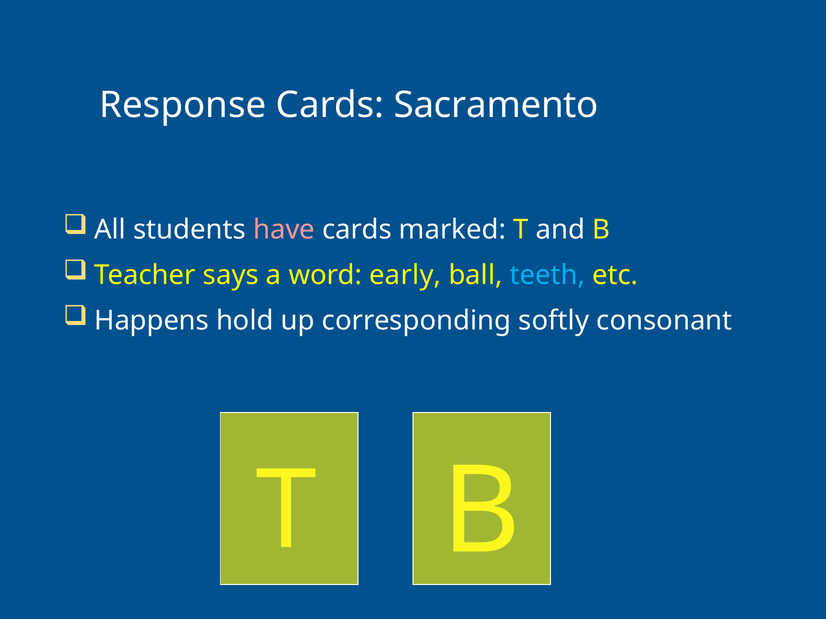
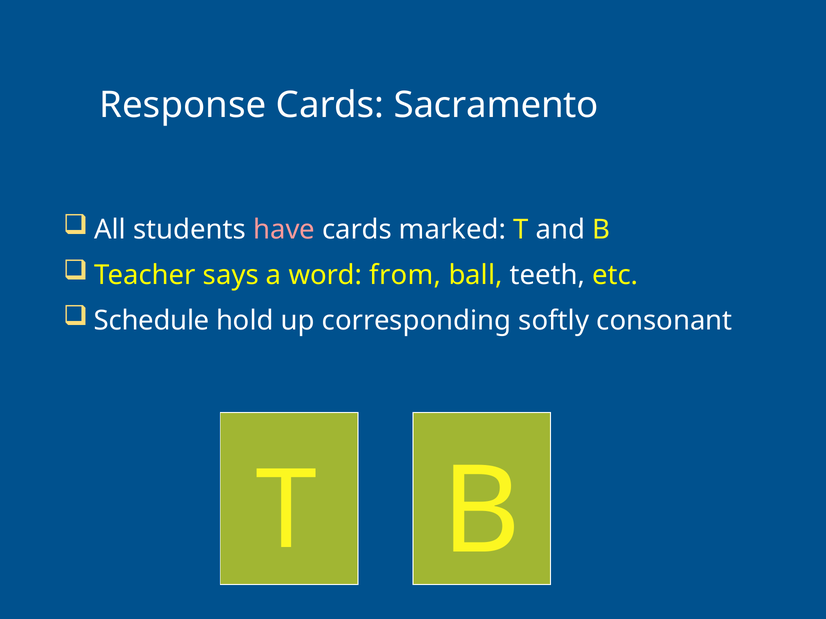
early: early -> from (405, 275)
teeth colour: light blue -> white (547, 275)
Happens: Happens -> Schedule (152, 321)
